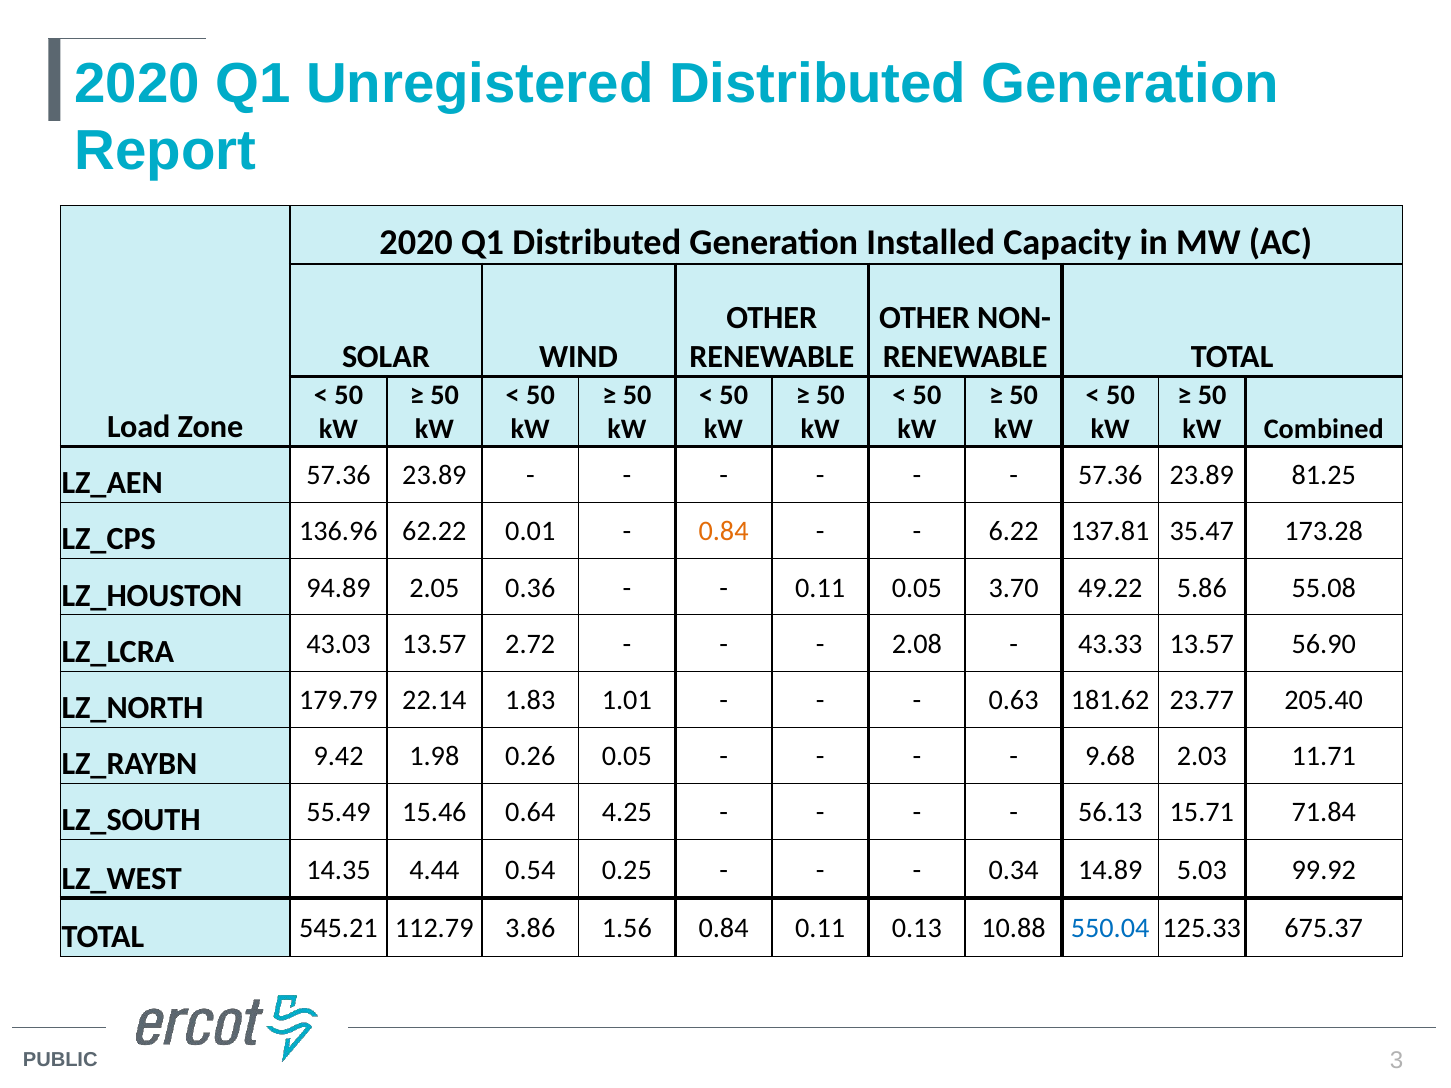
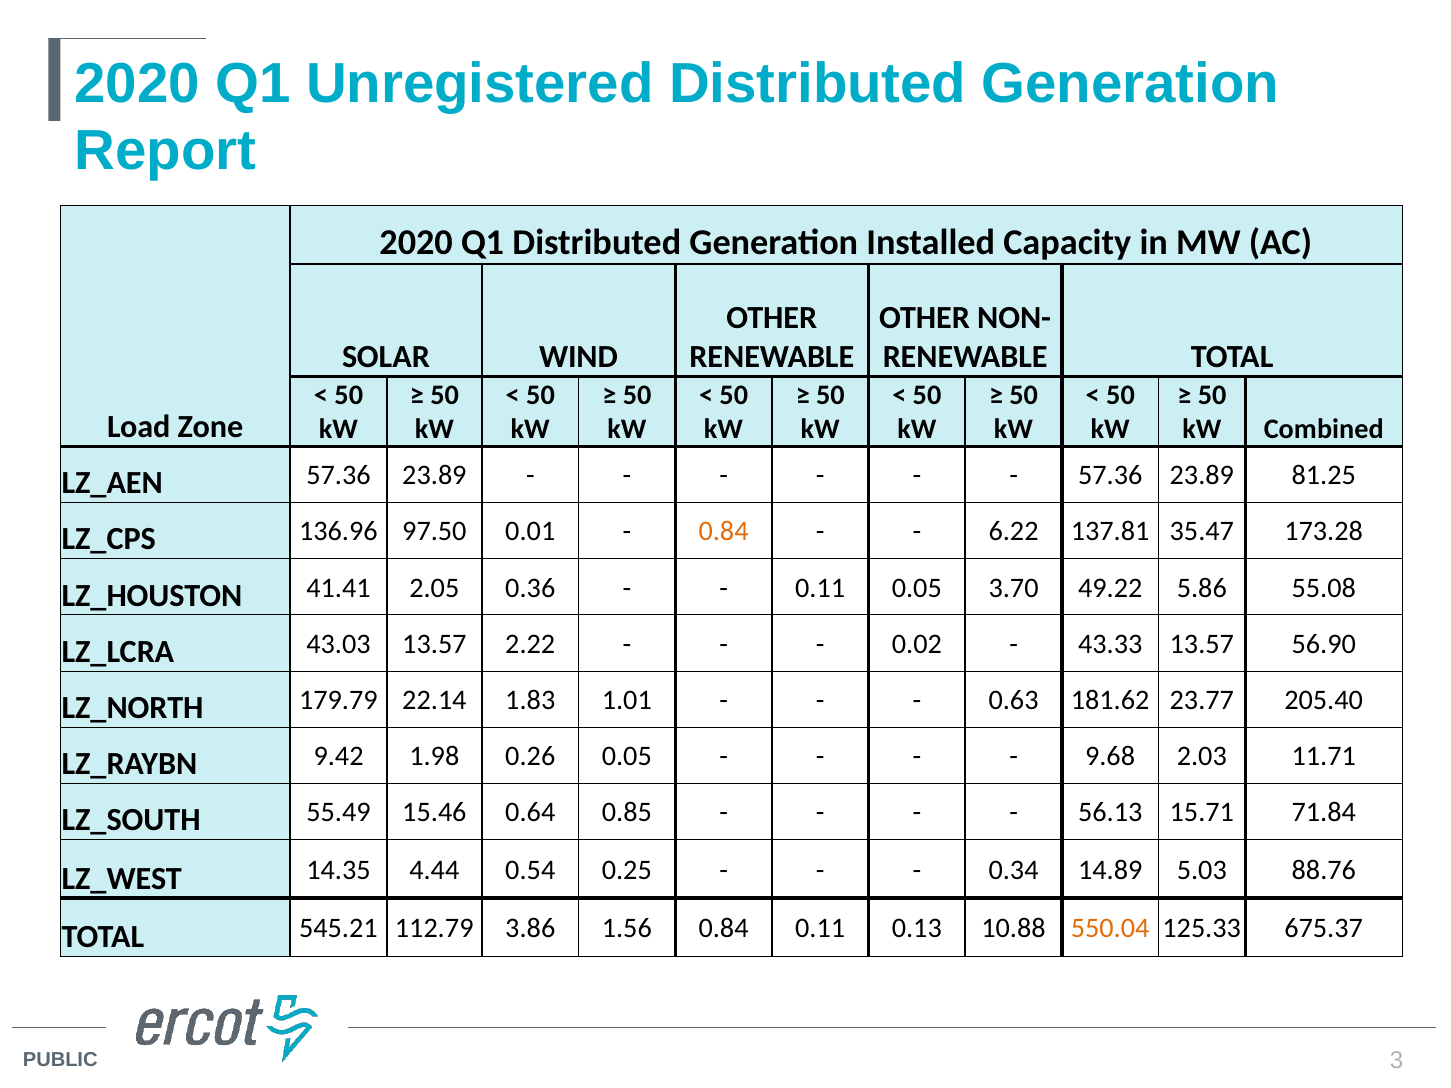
62.22: 62.22 -> 97.50 (434, 532)
94.89: 94.89 -> 41.41 (339, 588)
2.72: 2.72 -> 2.22 (530, 644)
2.08: 2.08 -> 0.02 (917, 644)
4.25: 4.25 -> 0.85 (627, 813)
99.92: 99.92 -> 88.76 (1324, 870)
550.04 colour: blue -> orange (1110, 929)
